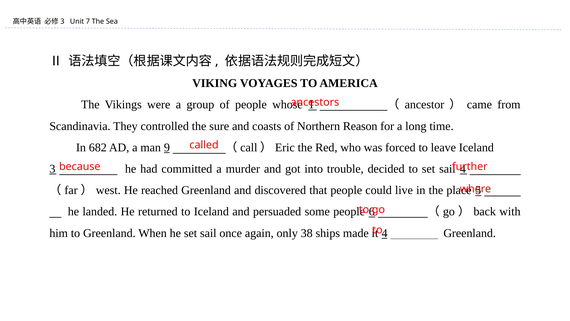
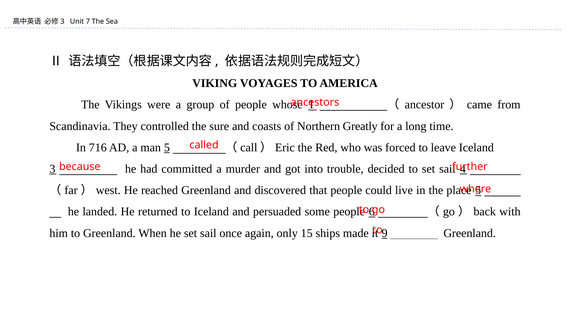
Reason: Reason -> Greatly (360, 126)
682: 682 -> 716 (98, 147)
man 9: 9 -> 5 (167, 147)
38: 38 -> 15 (307, 233)
4: 4 -> 9 (385, 233)
